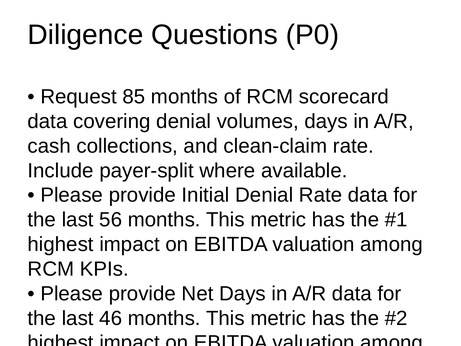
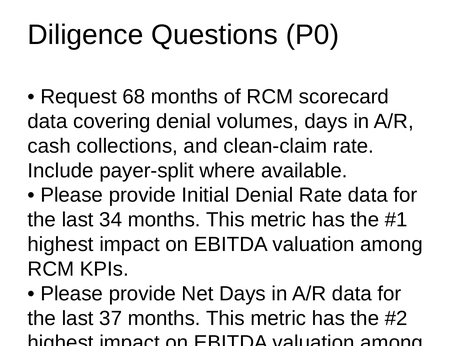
85: 85 -> 68 (134, 97)
56: 56 -> 34 (111, 220)
46: 46 -> 37 (111, 318)
